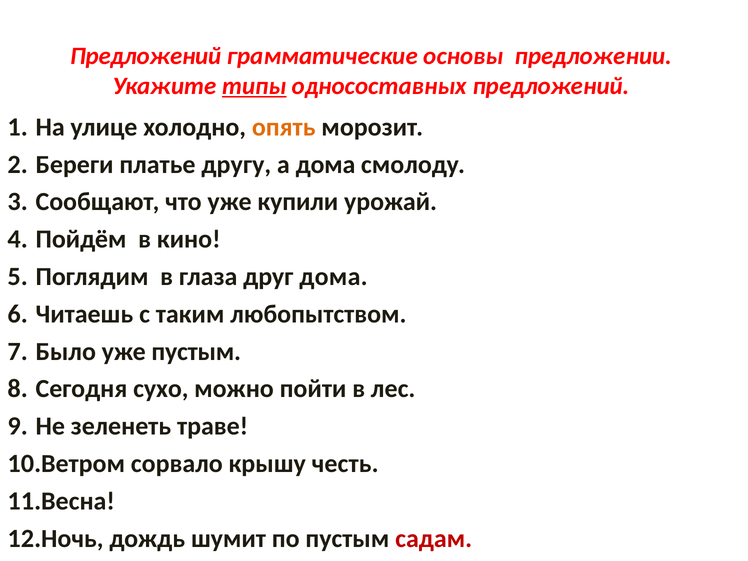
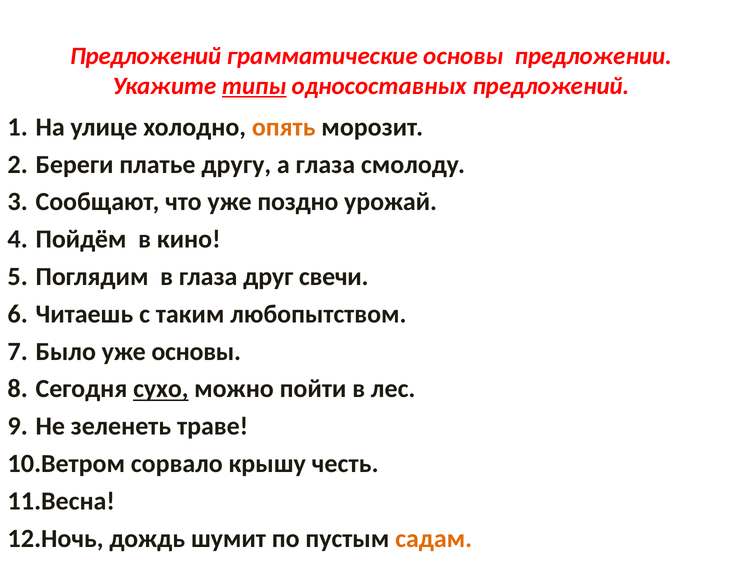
а дома: дома -> глаза (325, 164)
купили: купили -> поздно (298, 202)
друг дома: дома -> свечи (334, 277)
уже пустым: пустым -> основы (196, 351)
сухо underline: none -> present (161, 389)
садам colour: red -> orange (434, 538)
